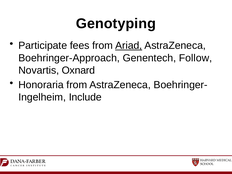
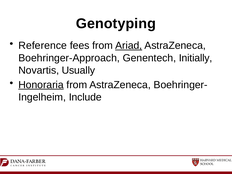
Participate: Participate -> Reference (43, 46)
Follow: Follow -> Initially (196, 58)
Oxnard: Oxnard -> Usually (78, 70)
Honoraria underline: none -> present (41, 85)
